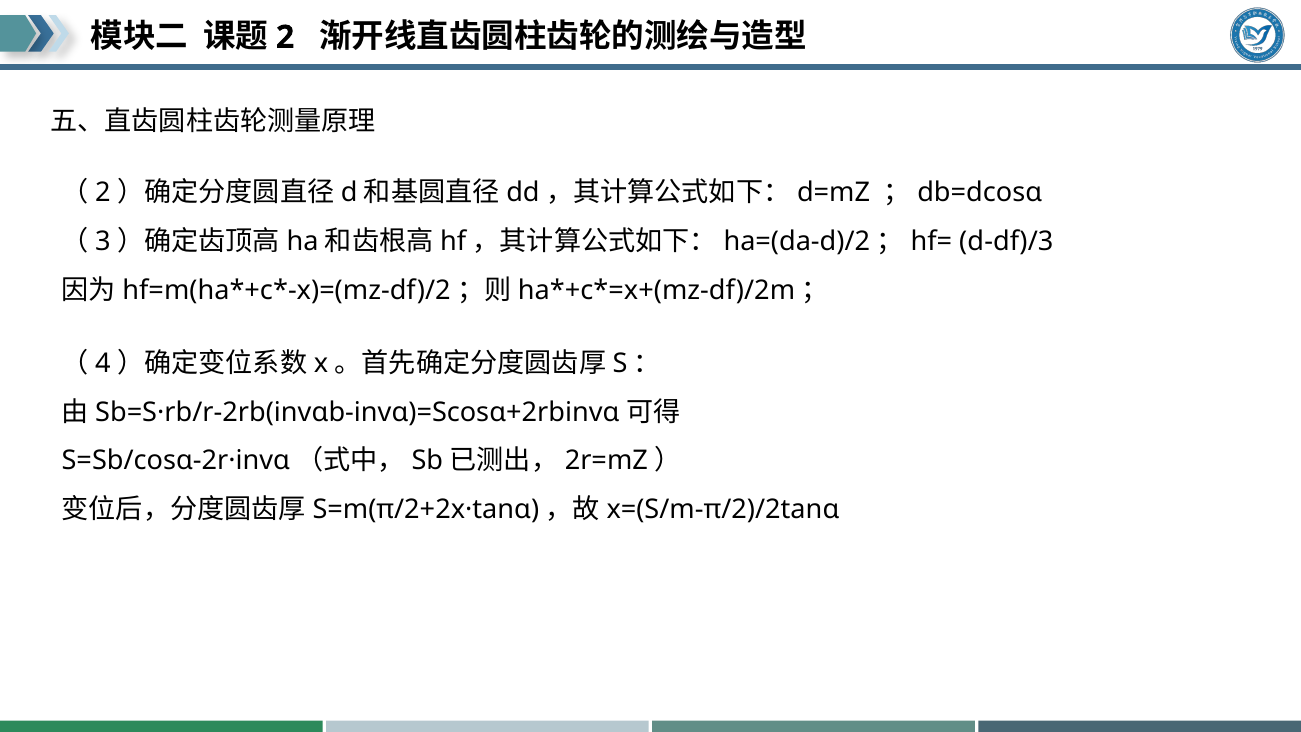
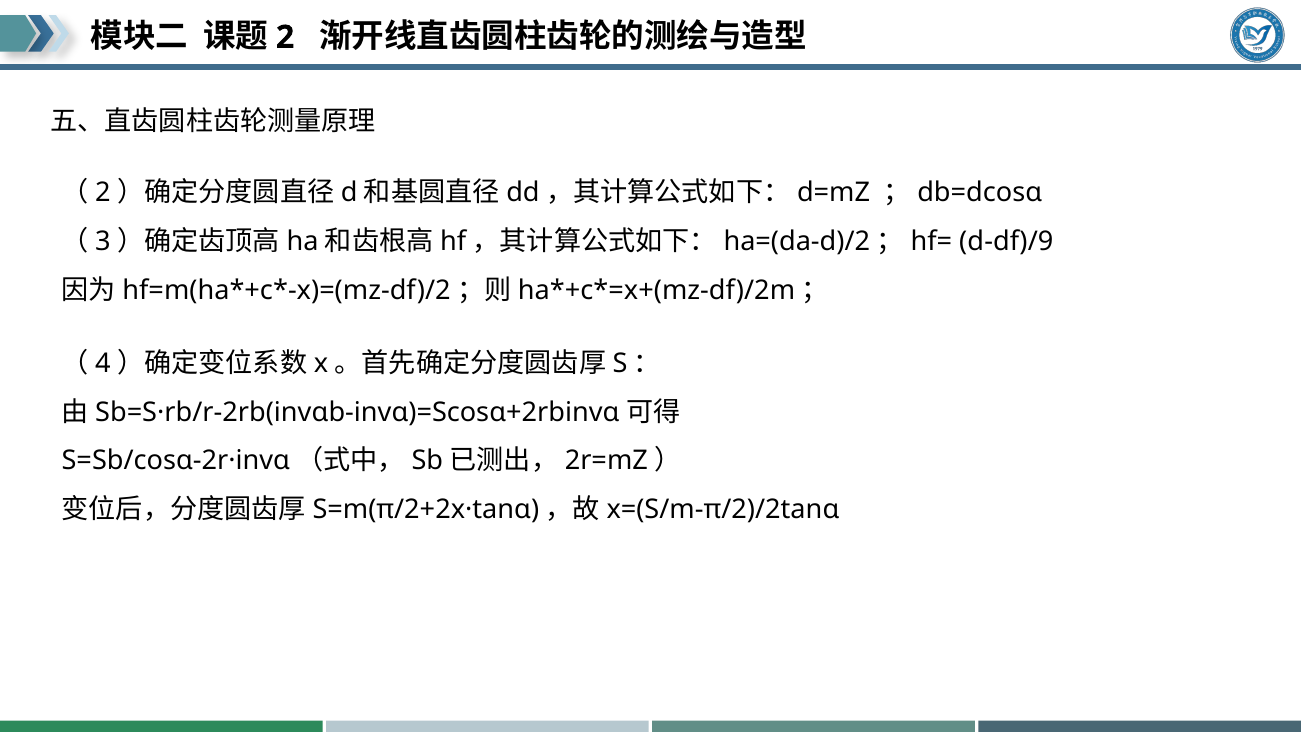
d-df)/3: d-df)/3 -> d-df)/9 (1006, 242)
